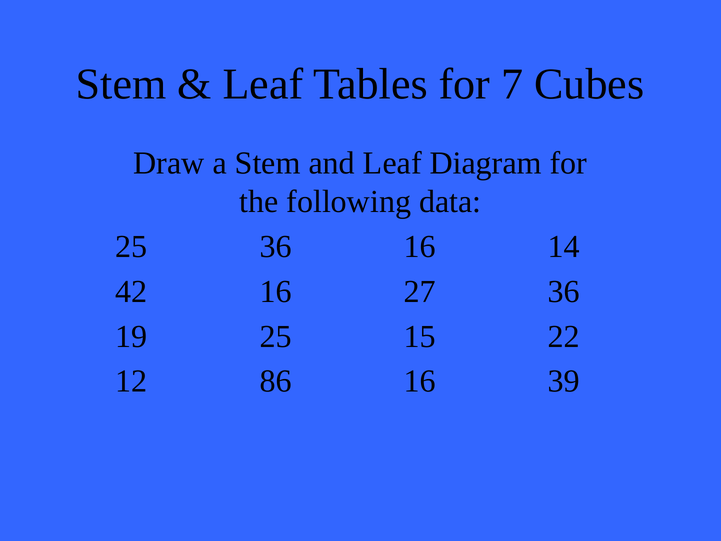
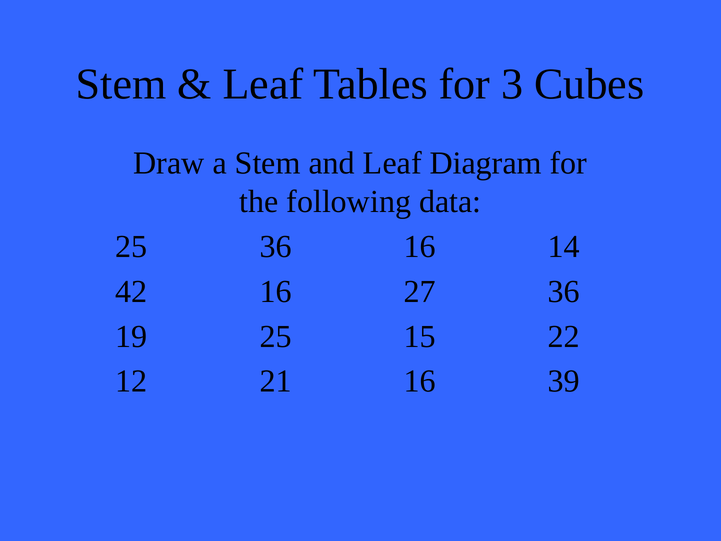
7: 7 -> 3 (512, 84)
86: 86 -> 21 (276, 381)
